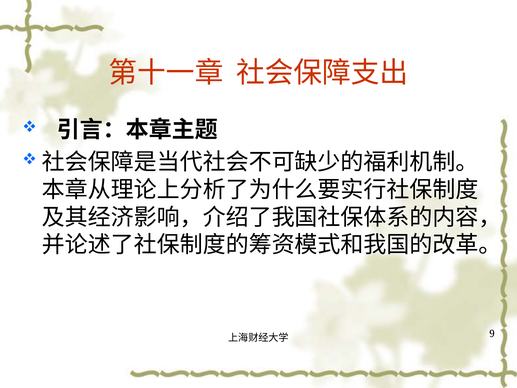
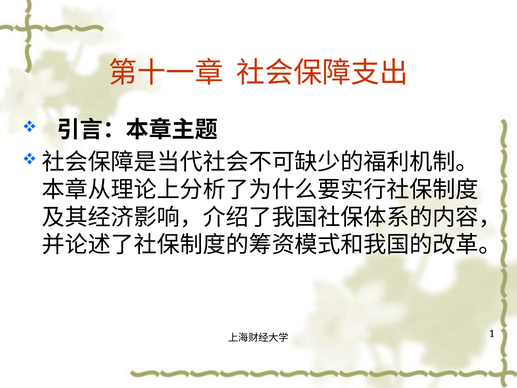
9: 9 -> 1 (492, 334)
